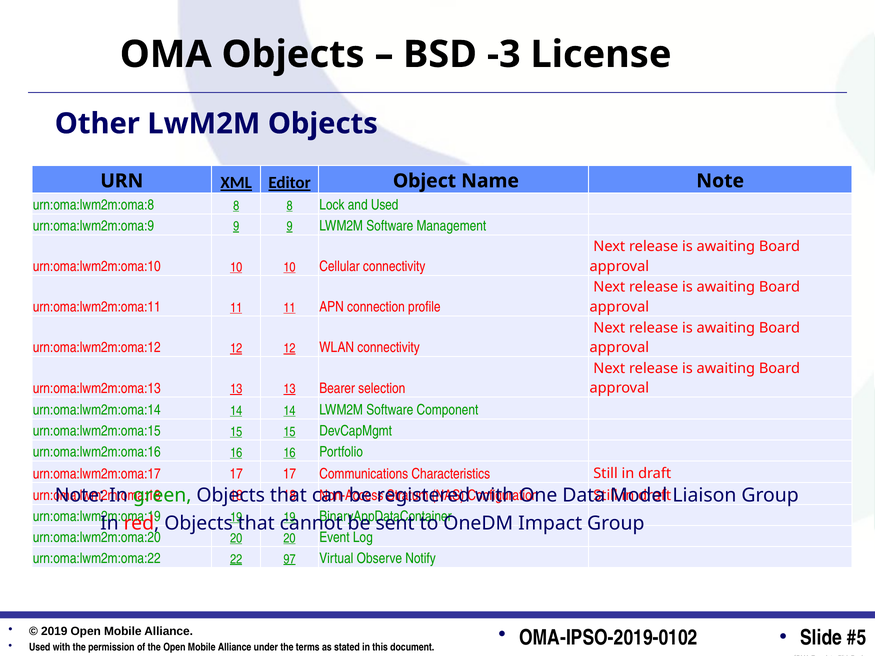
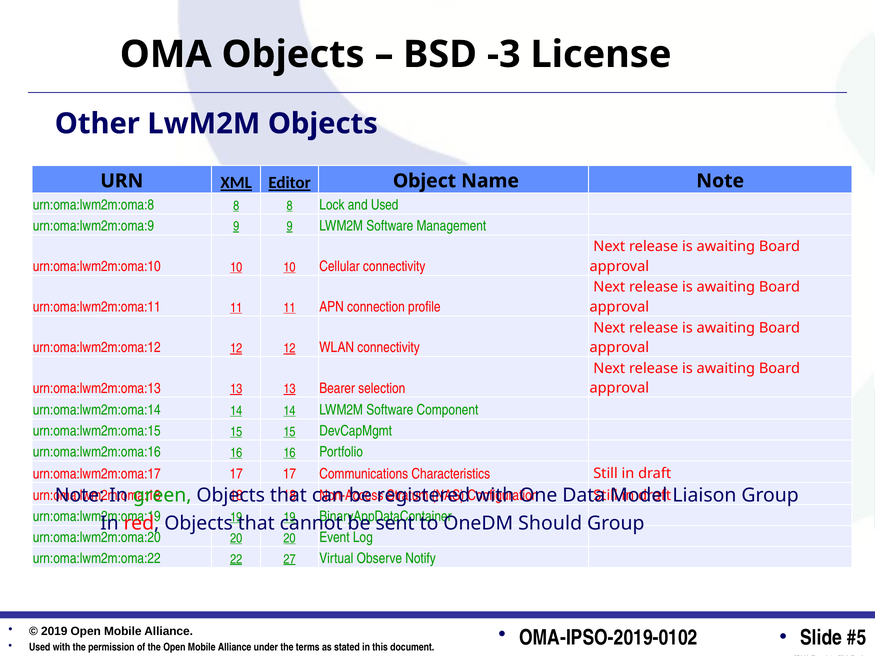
Impact: Impact -> Should (550, 524)
97: 97 -> 27 (290, 559)
